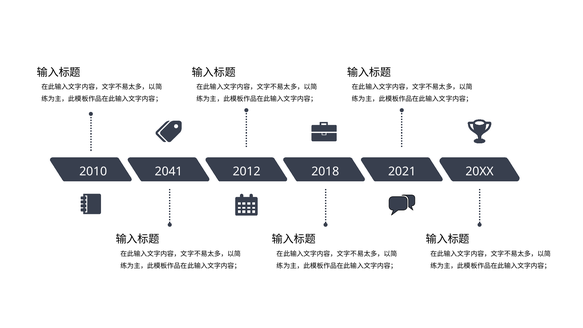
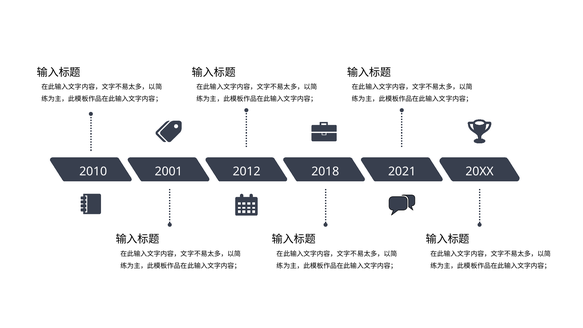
2041: 2041 -> 2001 (169, 172)
